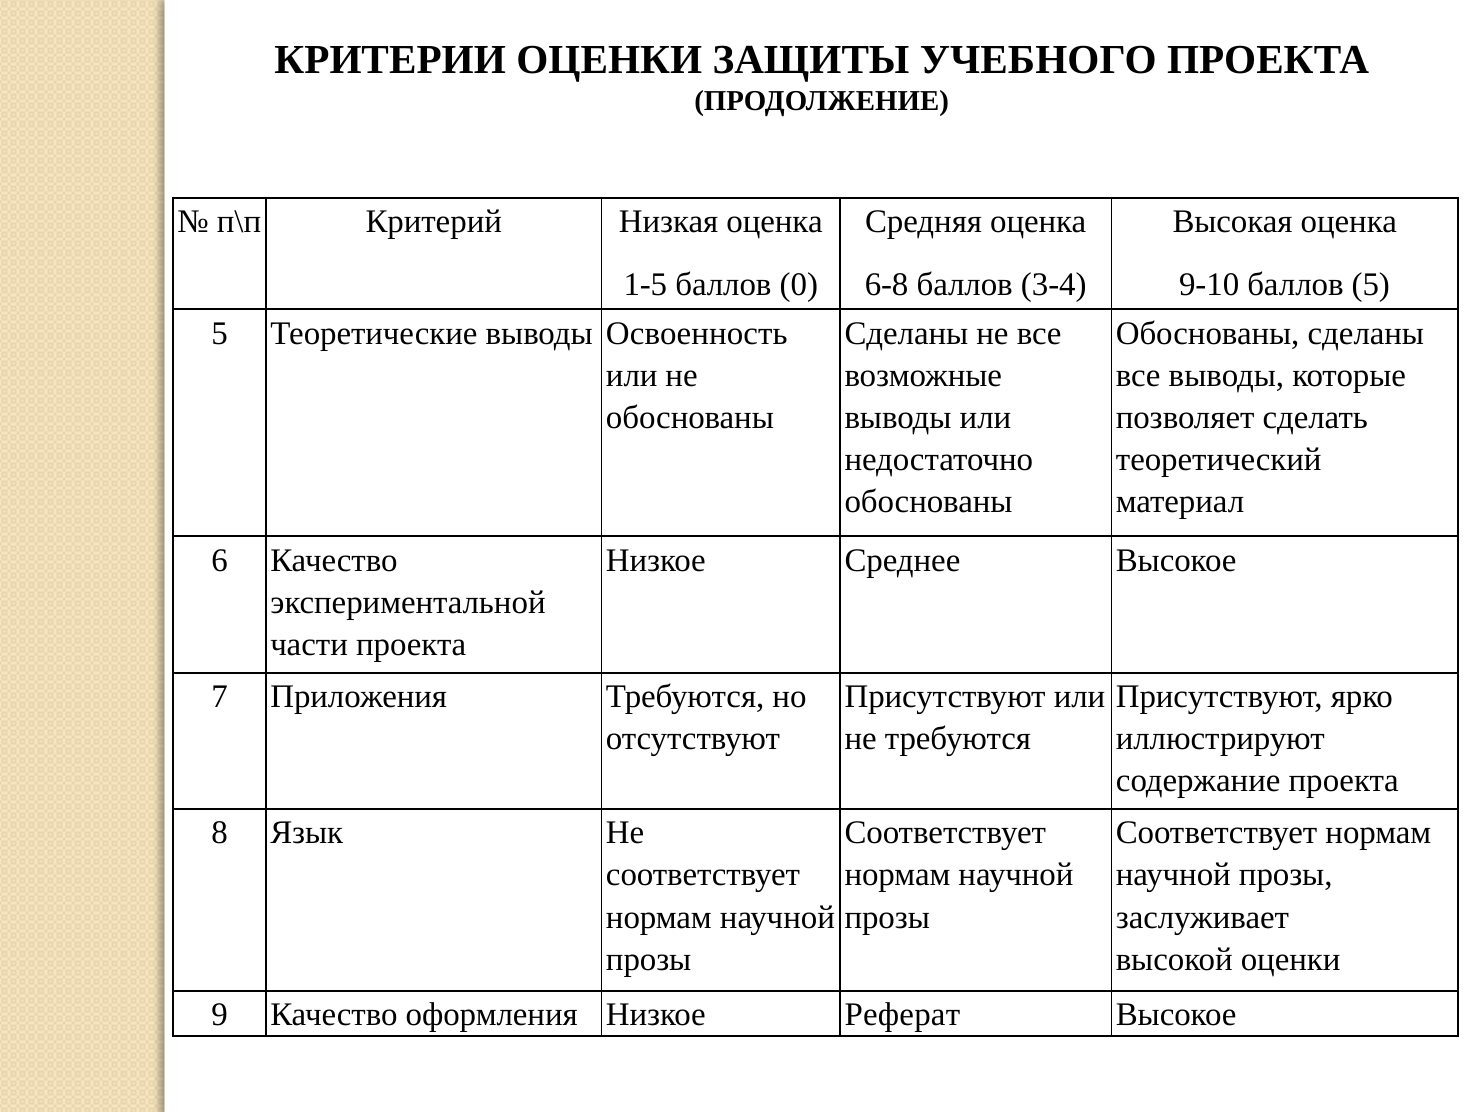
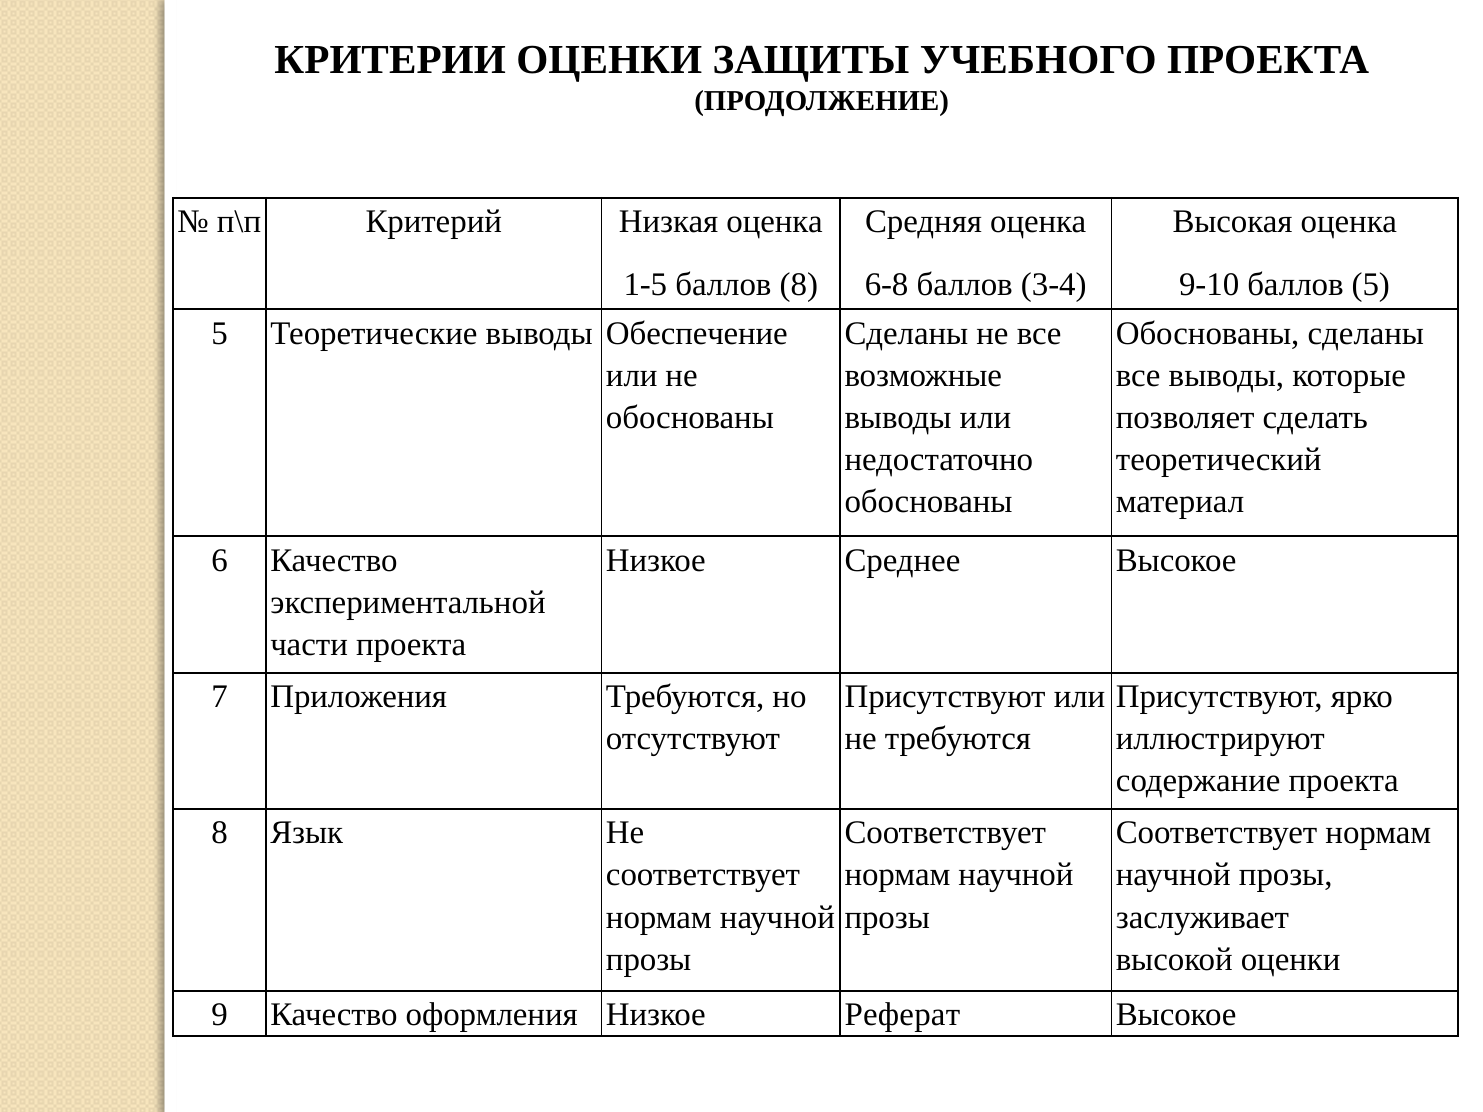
баллов 0: 0 -> 8 (799, 285)
Освоенность: Освоенность -> Обеспечение (697, 333)
